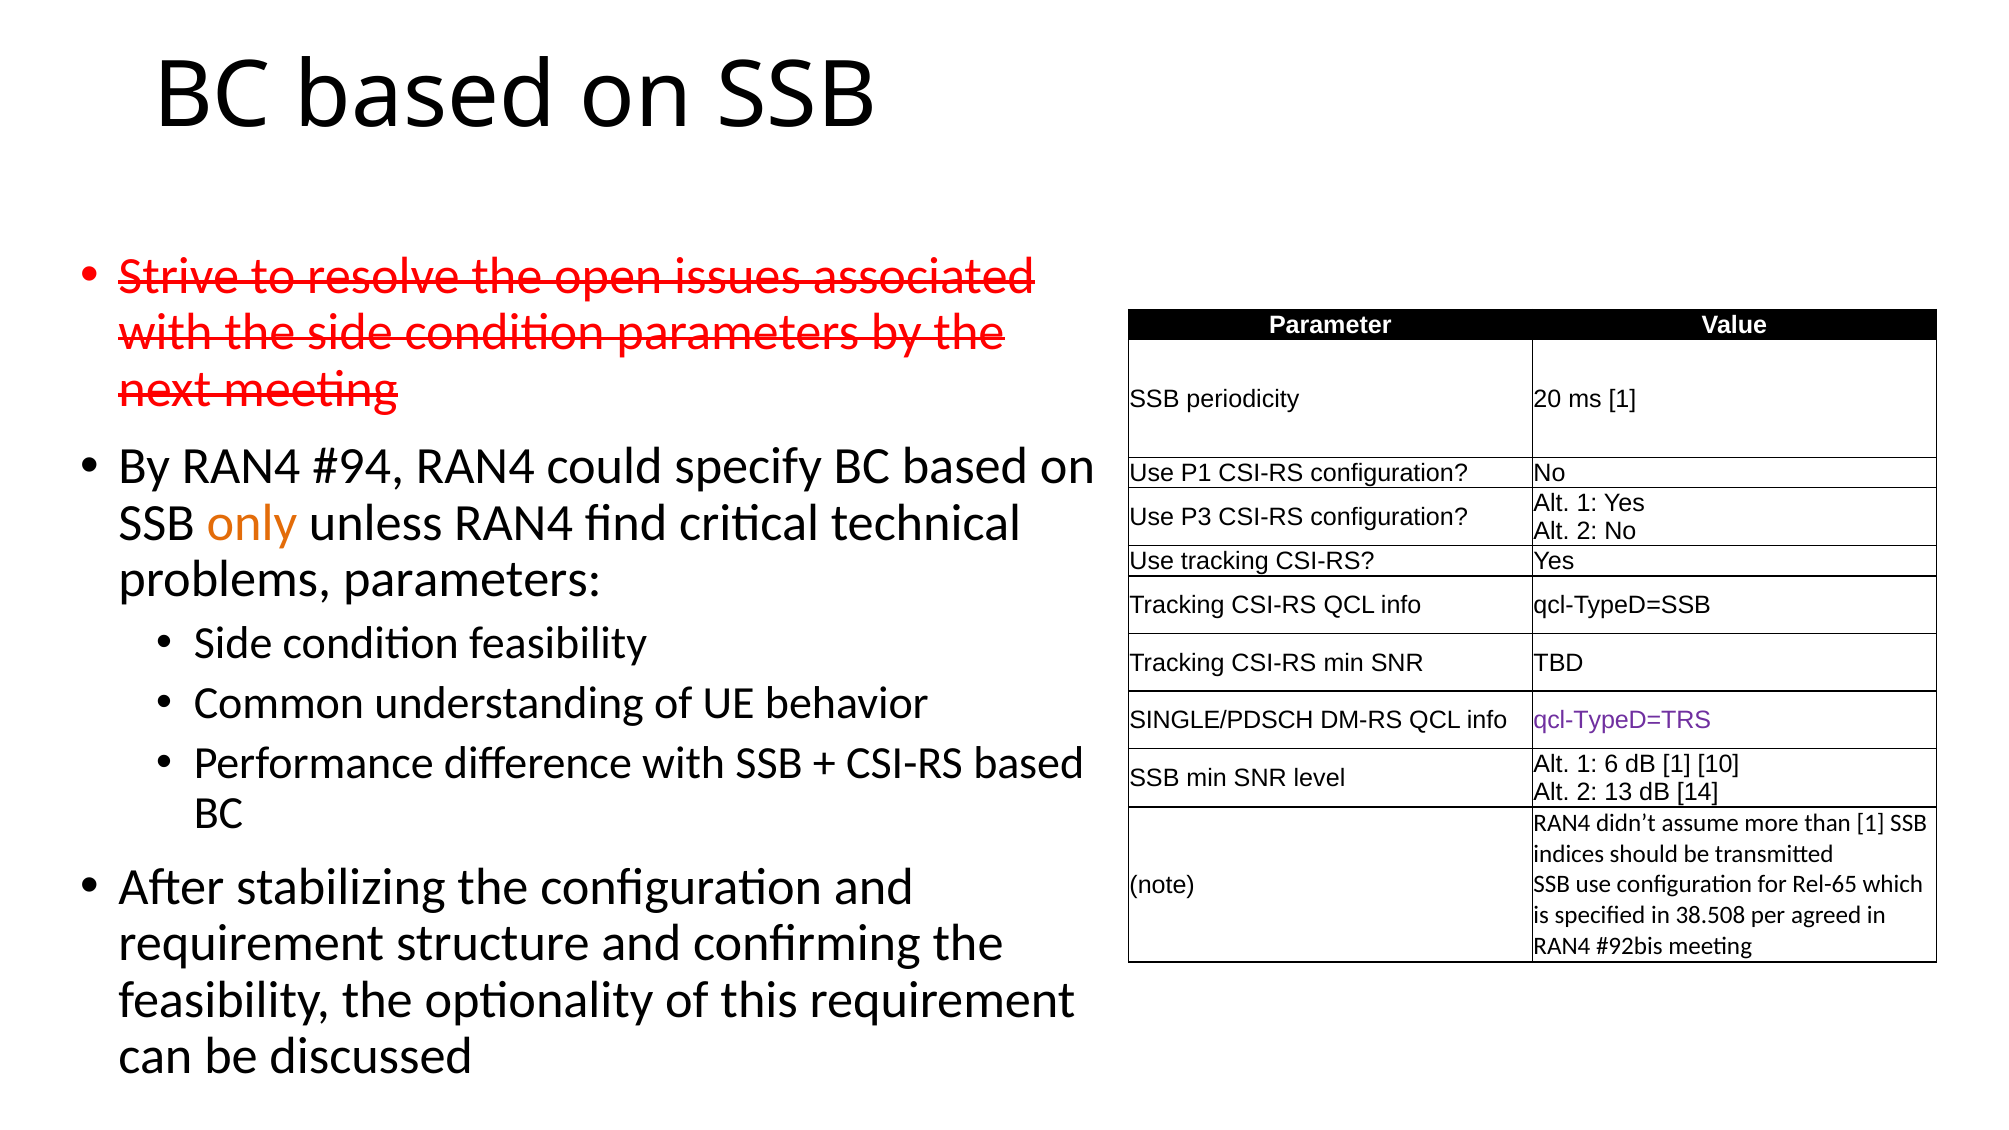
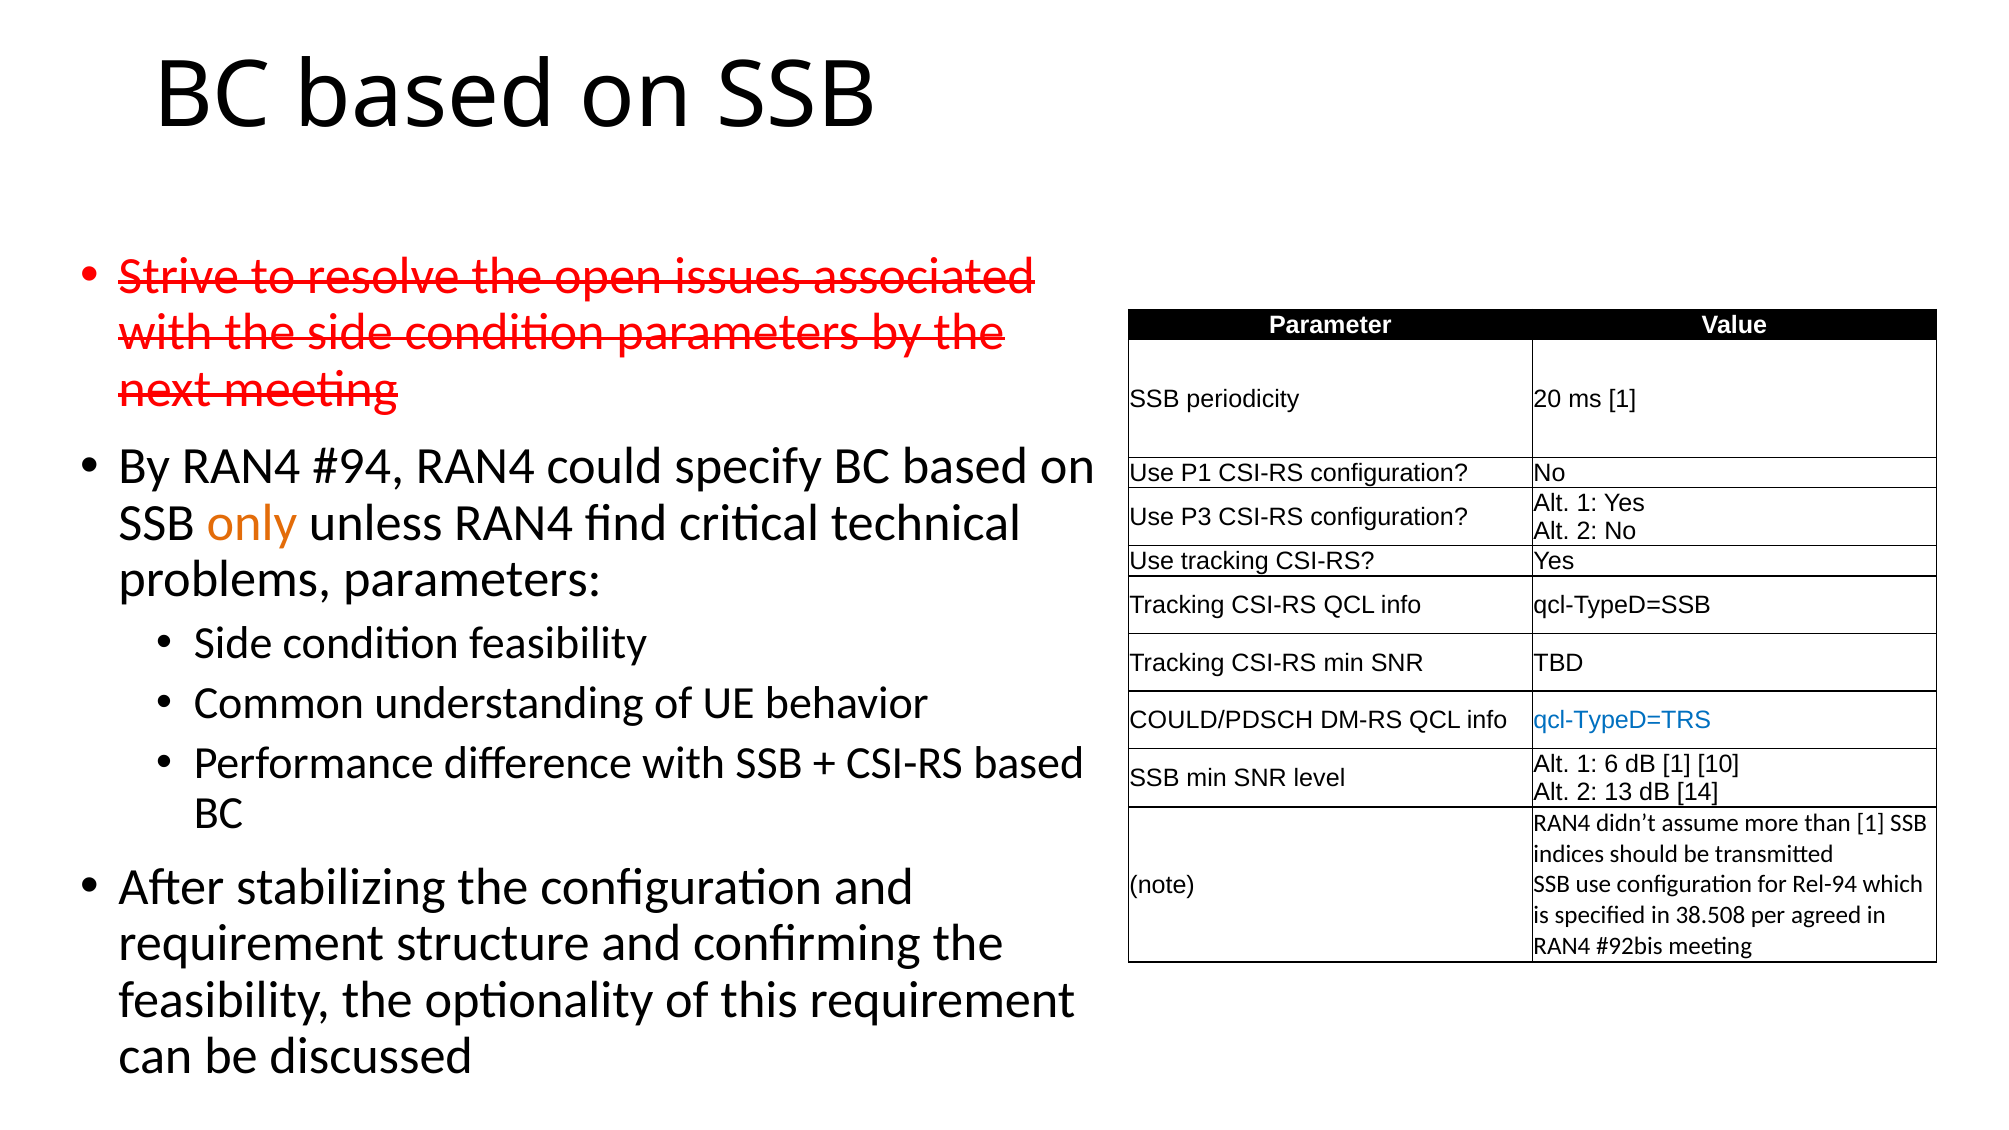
SINGLE/PDSCH: SINGLE/PDSCH -> COULD/PDSCH (1221, 720)
qcl-TypeD=TRS colour: purple -> blue (1622, 720)
Rel-65: Rel-65 -> Rel-94 (1825, 885)
